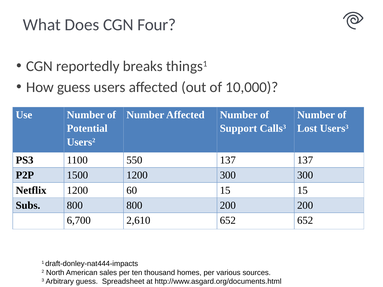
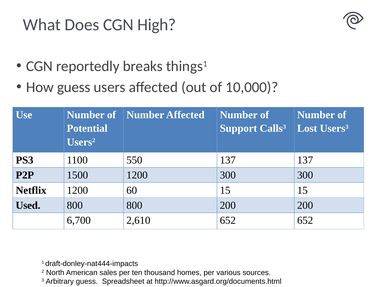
Four: Four -> High (157, 25)
Subs: Subs -> Used (28, 206)
